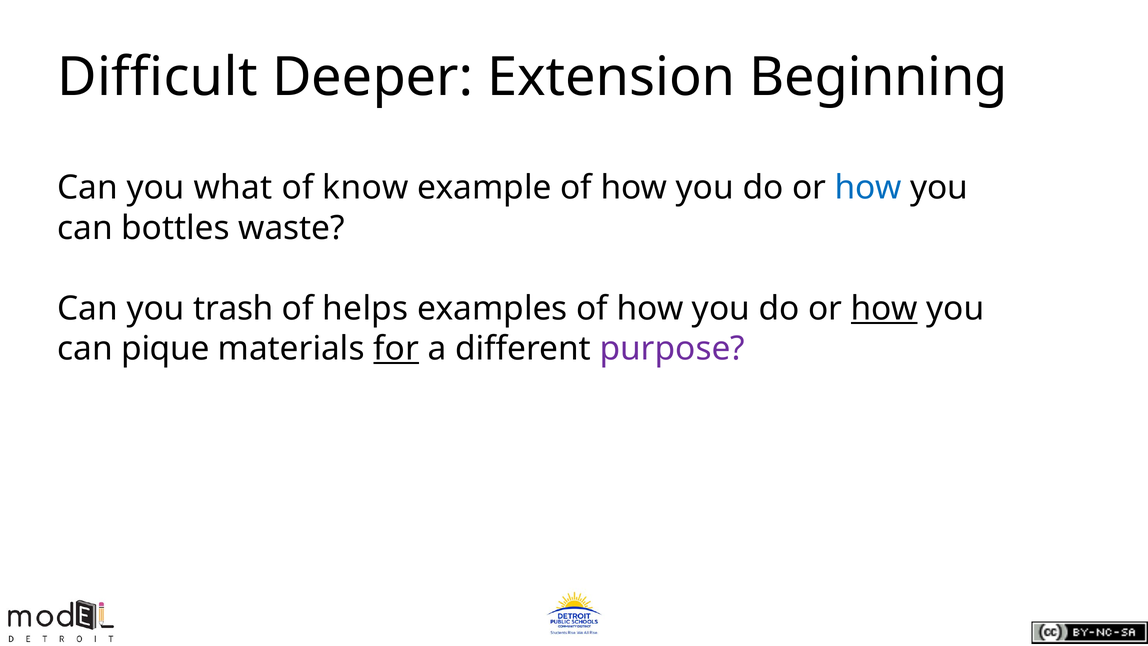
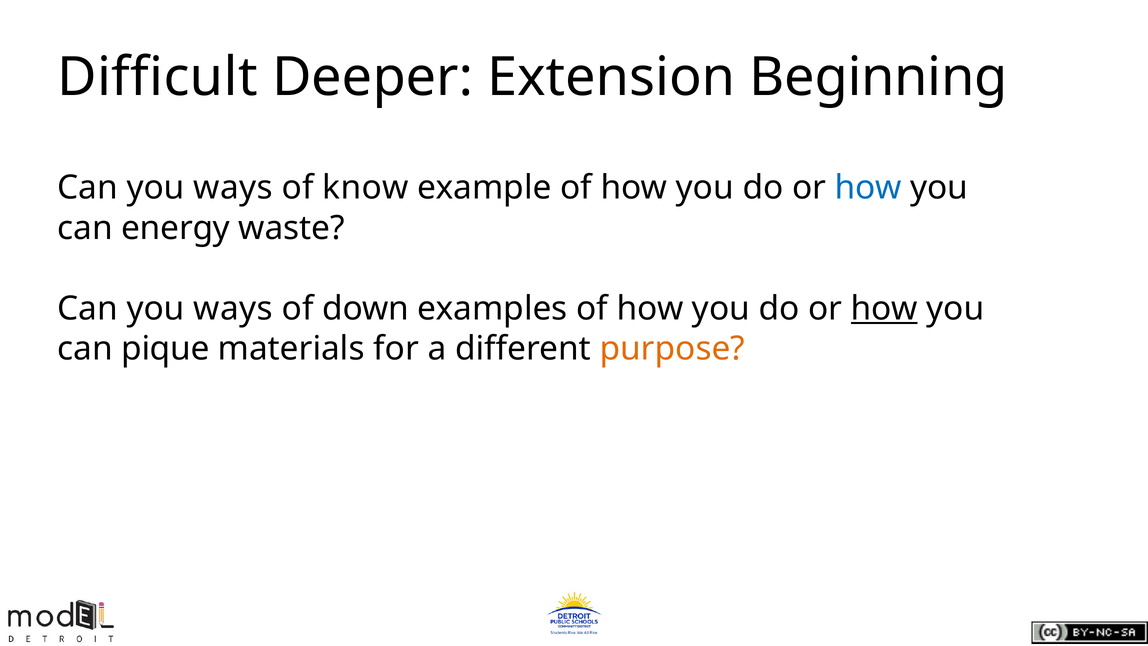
what: what -> ways (233, 188)
bottles: bottles -> energy (176, 228)
trash: trash -> ways (233, 308)
helps: helps -> down (366, 308)
for underline: present -> none (396, 349)
purpose colour: purple -> orange (672, 349)
